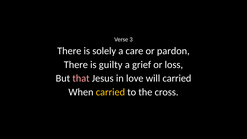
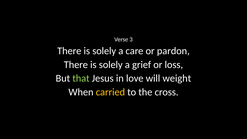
guilty: guilty -> solely (111, 65)
that colour: pink -> light green (81, 78)
will carried: carried -> weight (177, 78)
